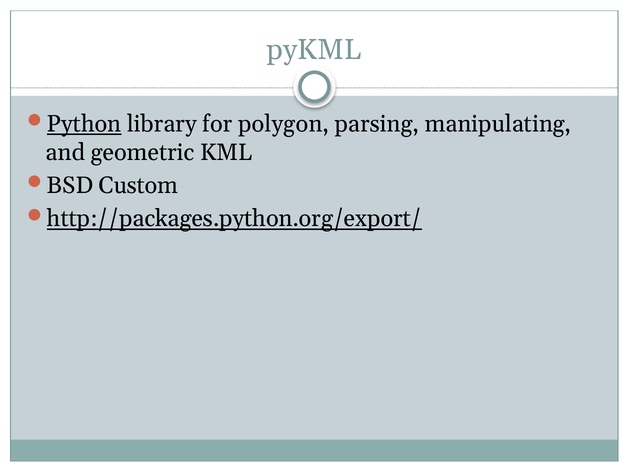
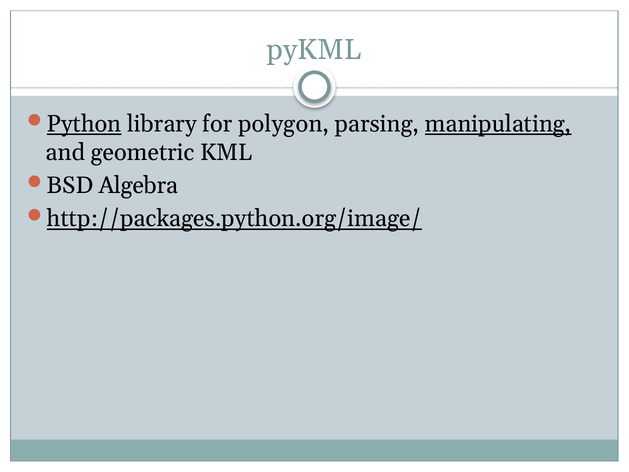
manipulating underline: none -> present (498, 124)
Custom: Custom -> Algebra (138, 185)
http://packages.python.org/export/: http://packages.python.org/export/ -> http://packages.python.org/image/ (234, 218)
